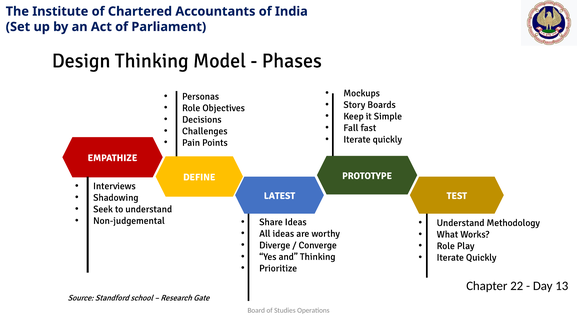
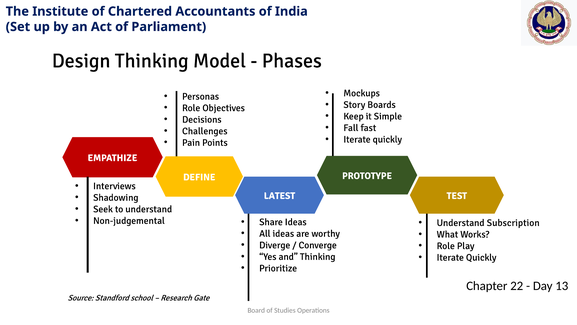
Methodology: Methodology -> Subscription (513, 223)
